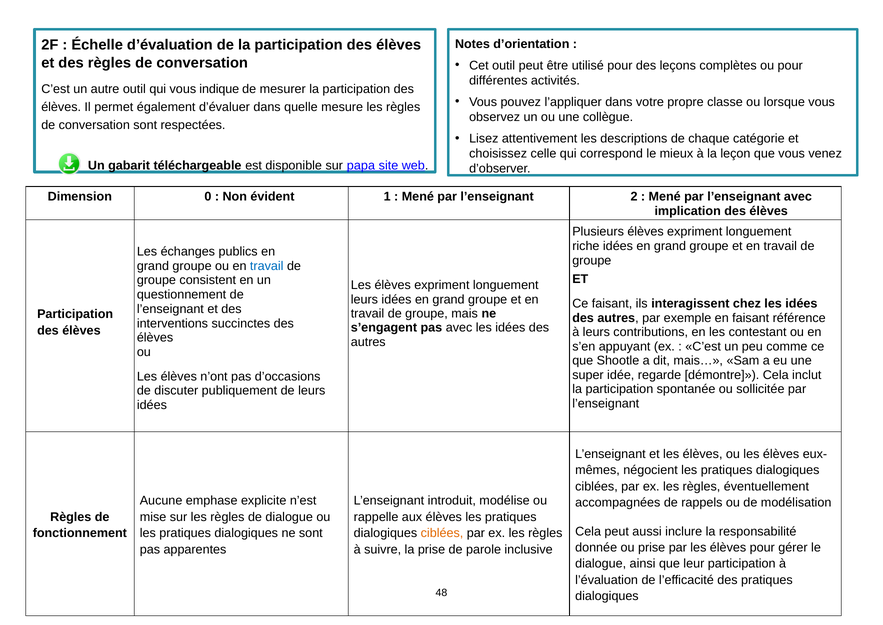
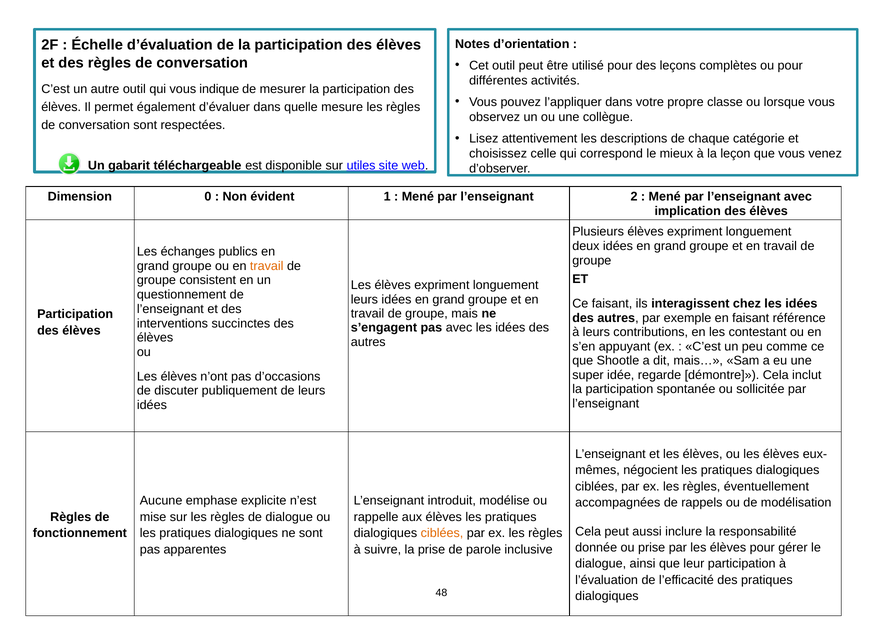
papa: papa -> utiles (361, 165)
riche: riche -> deux (586, 246)
travail colour: blue -> orange (267, 266)
